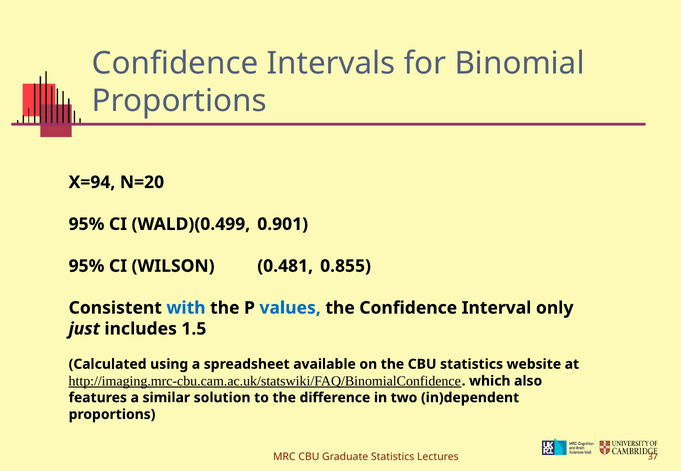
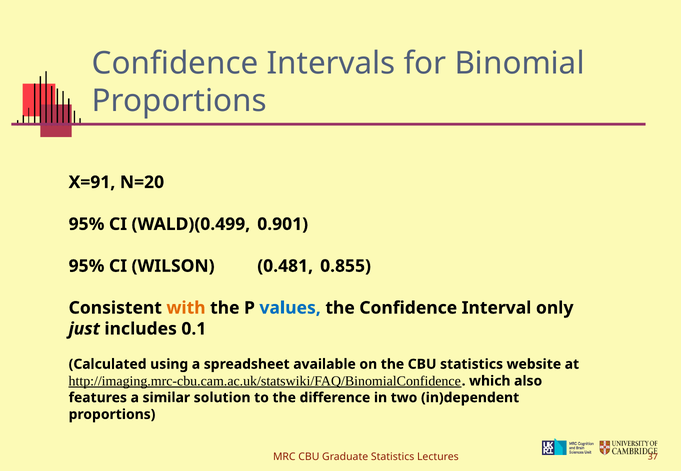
X=94: X=94 -> X=91 (92, 182)
with colour: blue -> orange (186, 308)
1.5: 1.5 -> 0.1 (194, 329)
